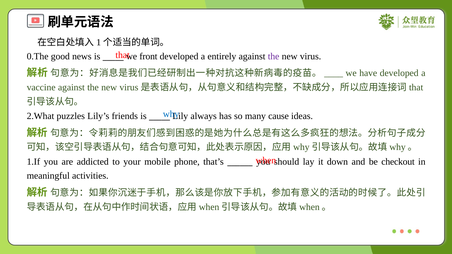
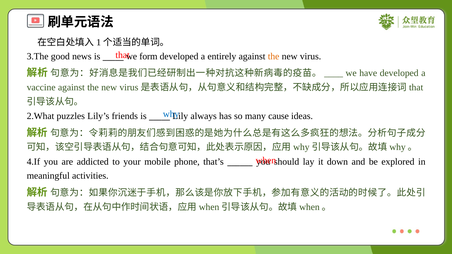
0.The: 0.The -> 3.The (38, 56)
front: front -> form (148, 56)
the colour: purple -> orange (274, 56)
1.If: 1.If -> 4.If (33, 162)
checkout: checkout -> explored (398, 162)
